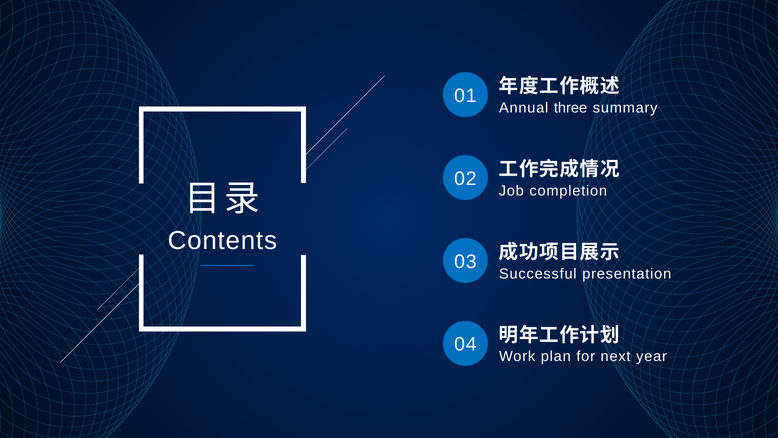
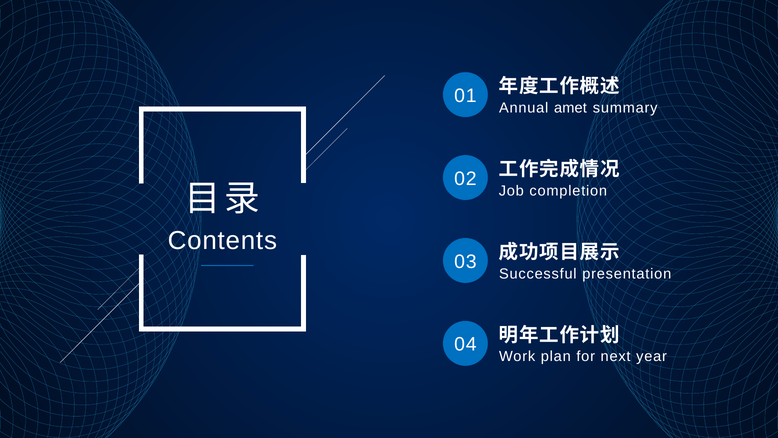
three: three -> amet (570, 108)
